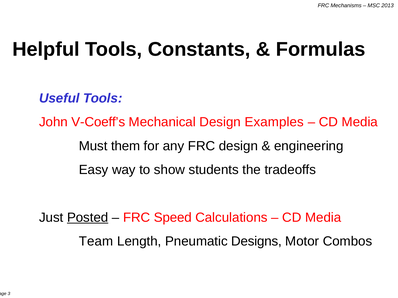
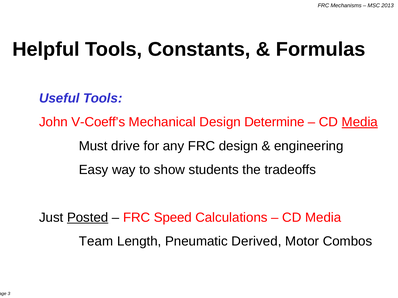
Examples: Examples -> Determine (274, 122)
Media underline: none -> present (360, 122)
them: them -> drive (126, 146)
Designs: Designs -> Derived (256, 242)
